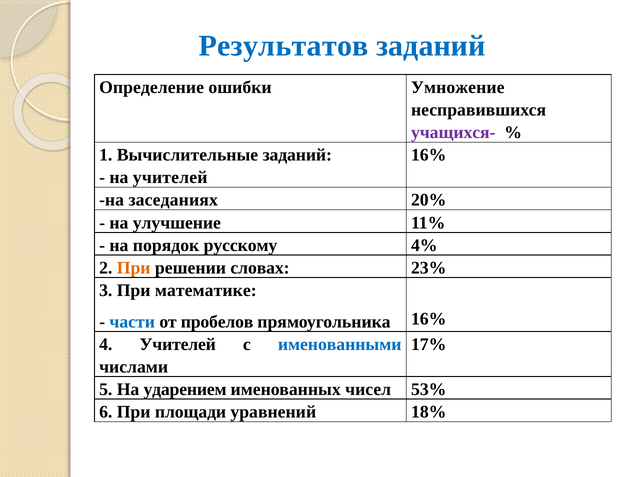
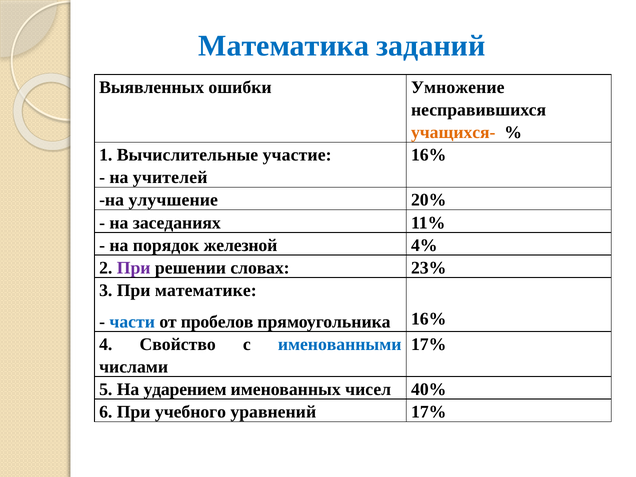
Результатов: Результатов -> Математика (284, 46)
Определение: Определение -> Выявленных (152, 87)
учащихся- colour: purple -> orange (453, 133)
Вычислительные заданий: заданий -> участие (297, 155)
заседаниях: заседаниях -> улучшение (173, 200)
улучшение: улучшение -> заседаниях (177, 223)
русскому: русскому -> железной (241, 245)
При colour: orange -> purple (134, 268)
4 Учителей: Учителей -> Свойство (178, 344)
53%: 53% -> 40% (429, 389)
площади: площади -> учебного (191, 412)
уравнений 18%: 18% -> 17% (429, 412)
